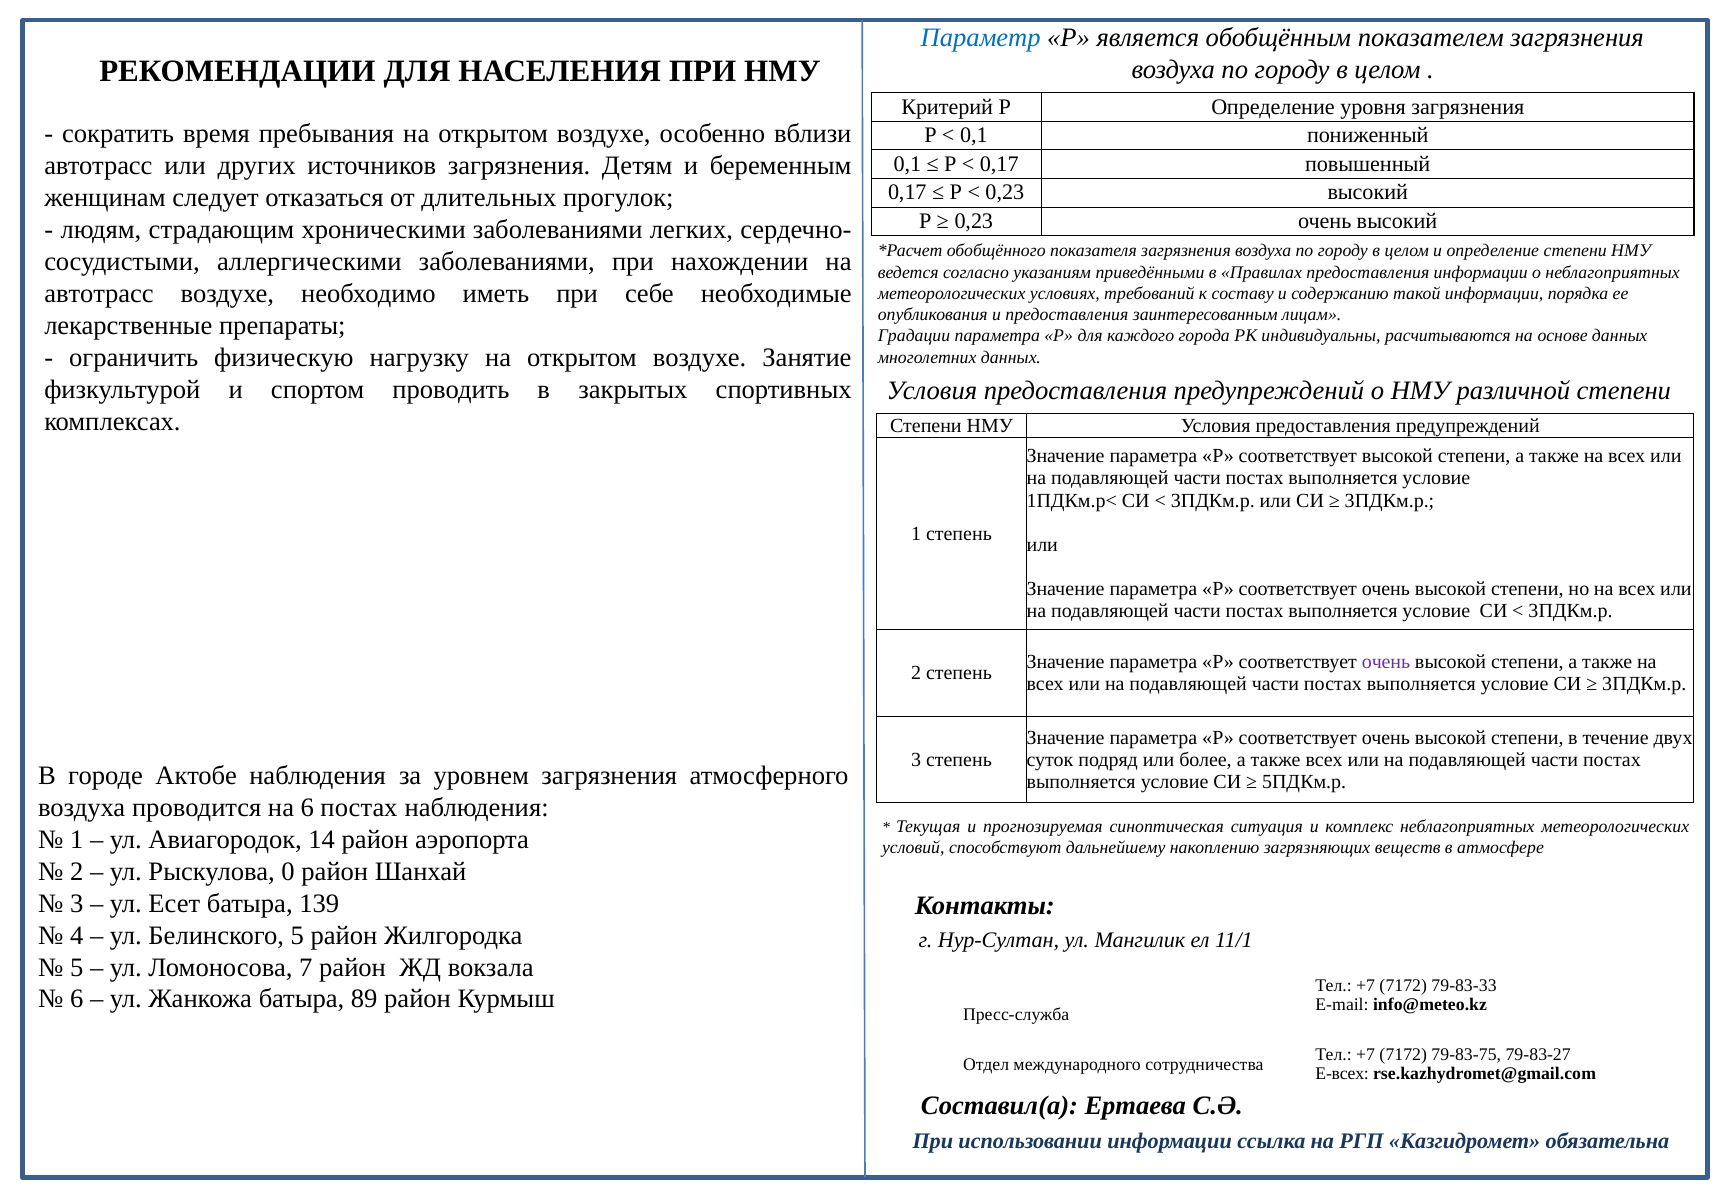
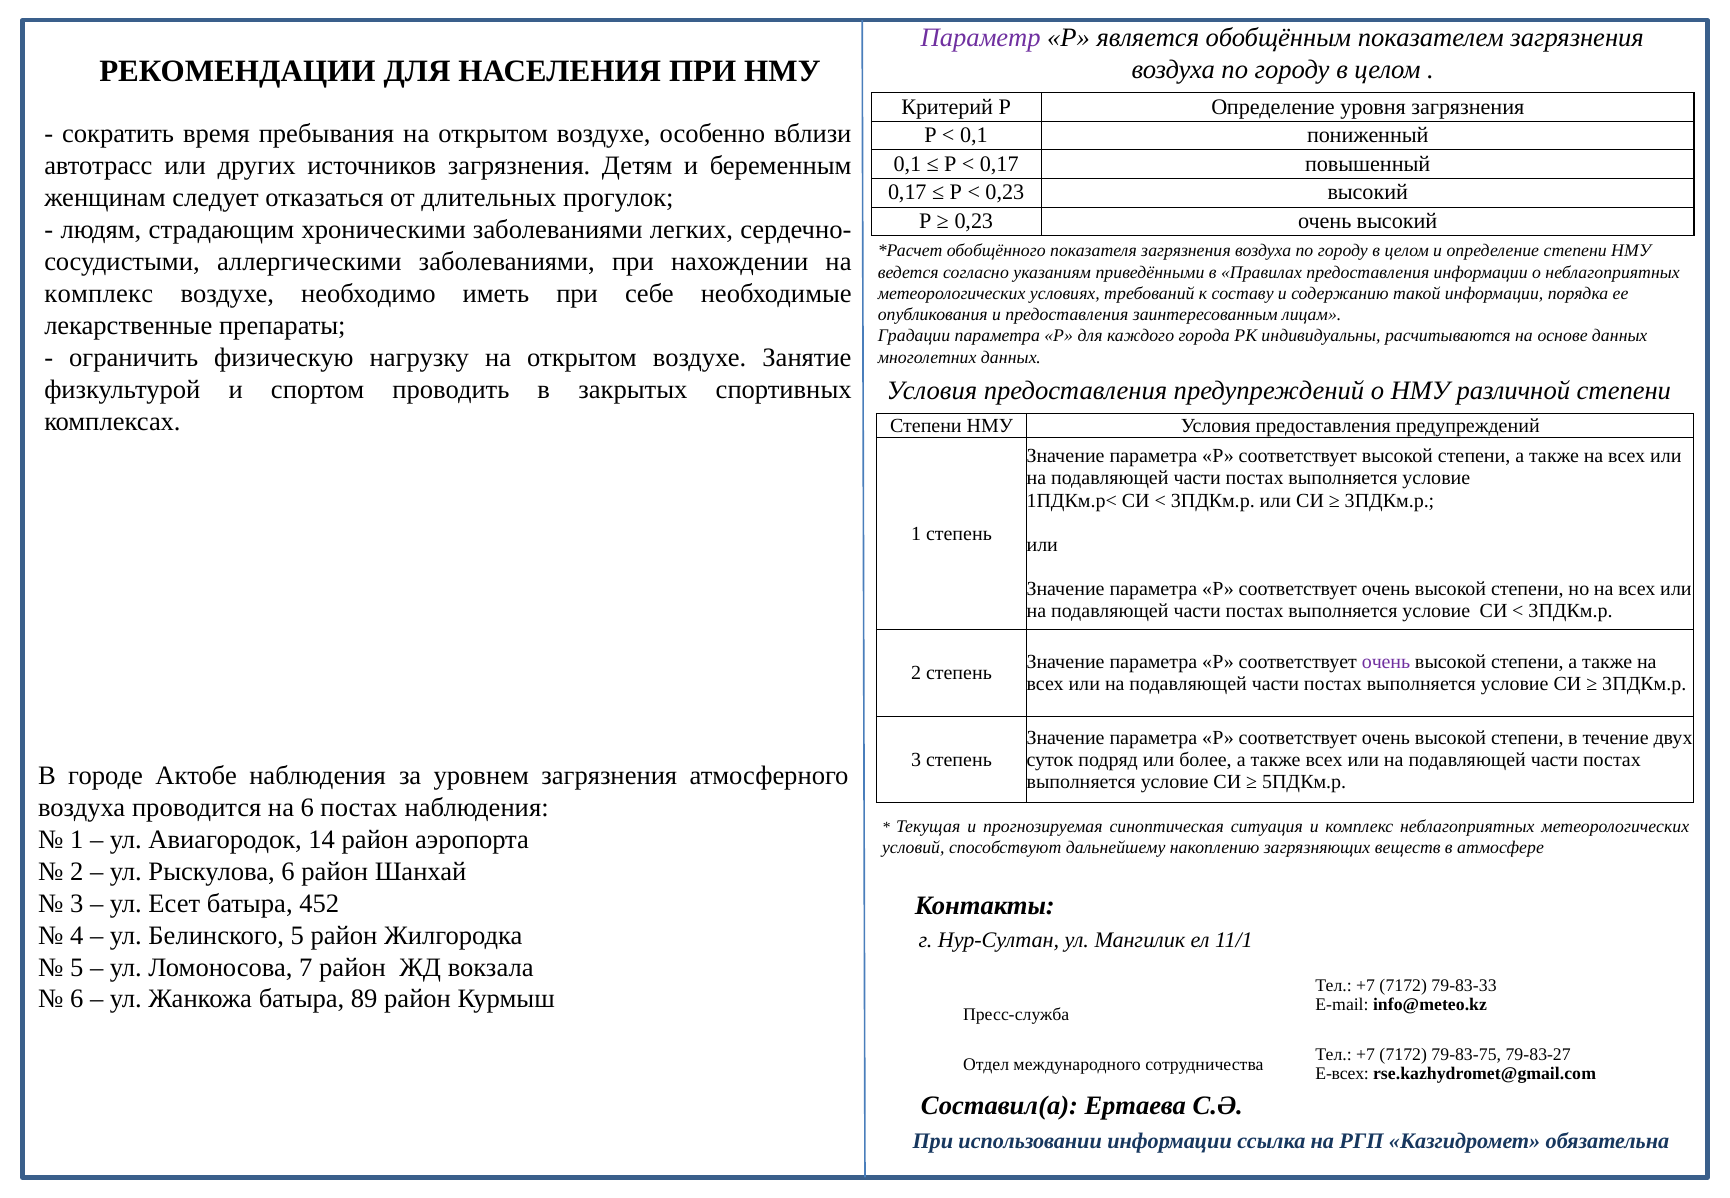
Параметр colour: blue -> purple (981, 37)
автотрасс: автотрасс -> комплекс (99, 294)
Рыскулова 0: 0 -> 6 (288, 871)
139: 139 -> 452 (319, 903)
